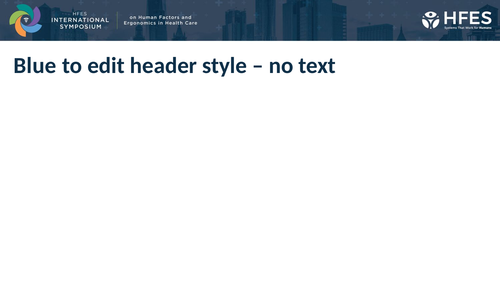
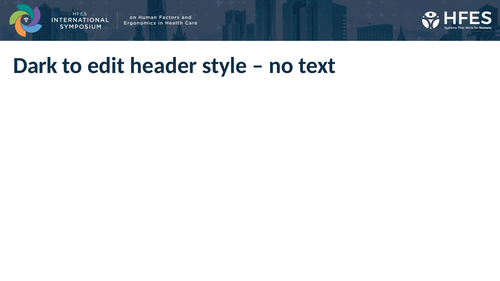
Blue: Blue -> Dark (35, 66)
